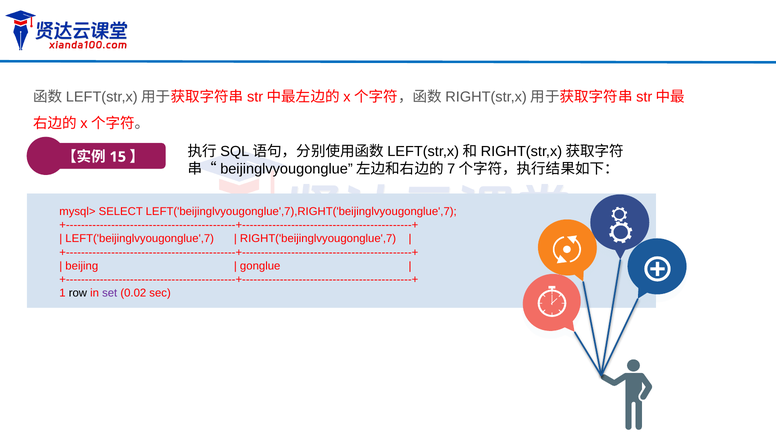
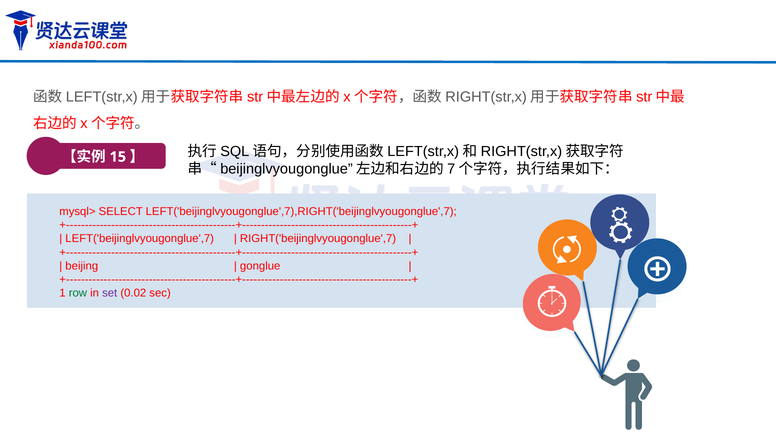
row colour: black -> green (78, 293)
